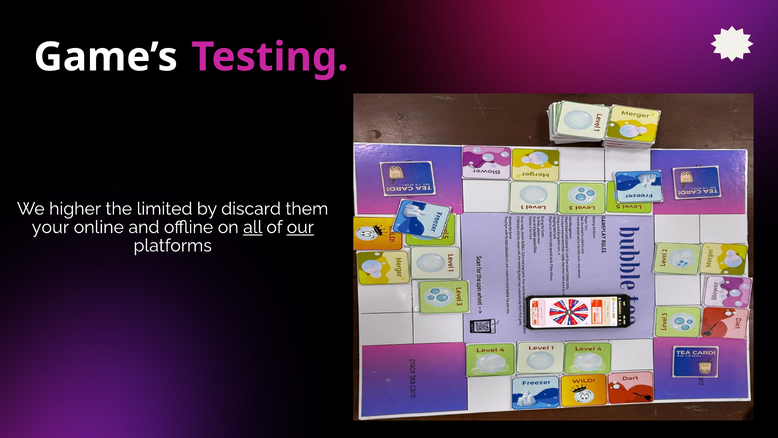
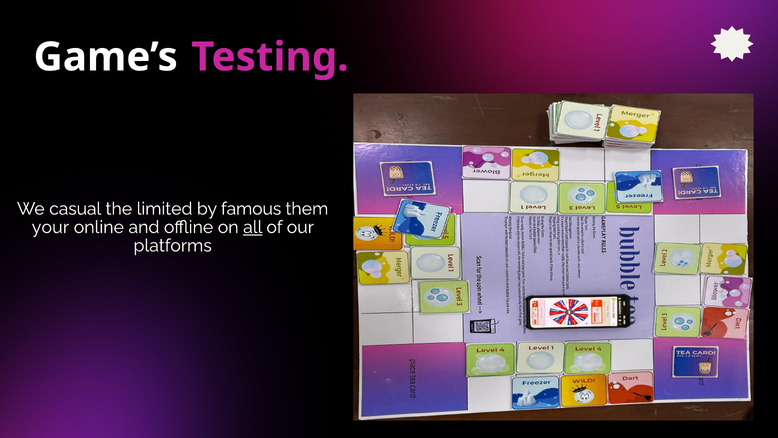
higher: higher -> casual (75, 209)
discard: discard -> famous (251, 209)
our underline: present -> none (300, 227)
